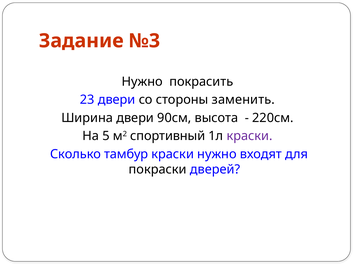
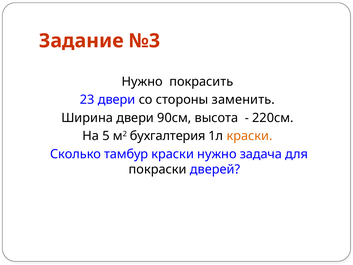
спортивный: спортивный -> бухгалтерия (168, 136)
краски colour: purple -> orange (250, 136)
входят: входят -> задача (261, 154)
